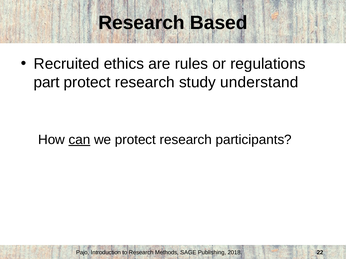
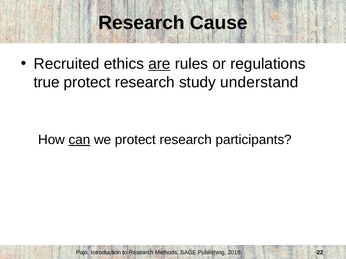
Based: Based -> Cause (219, 23)
are underline: none -> present (159, 64)
part: part -> true (47, 82)
